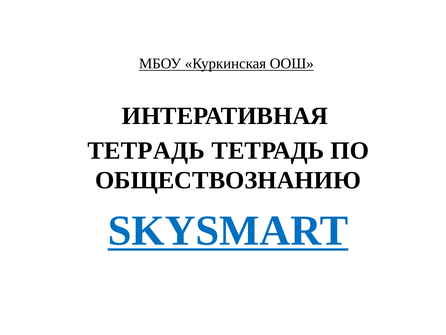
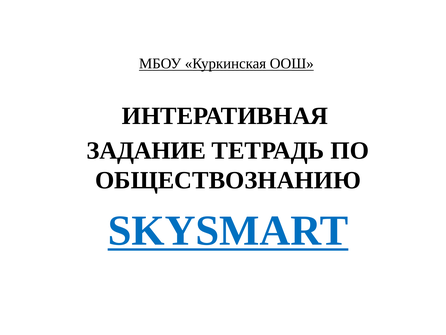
ТЕТРАДЬ: ТЕТРАДЬ -> ЗАДАНИЕ (146, 150)
